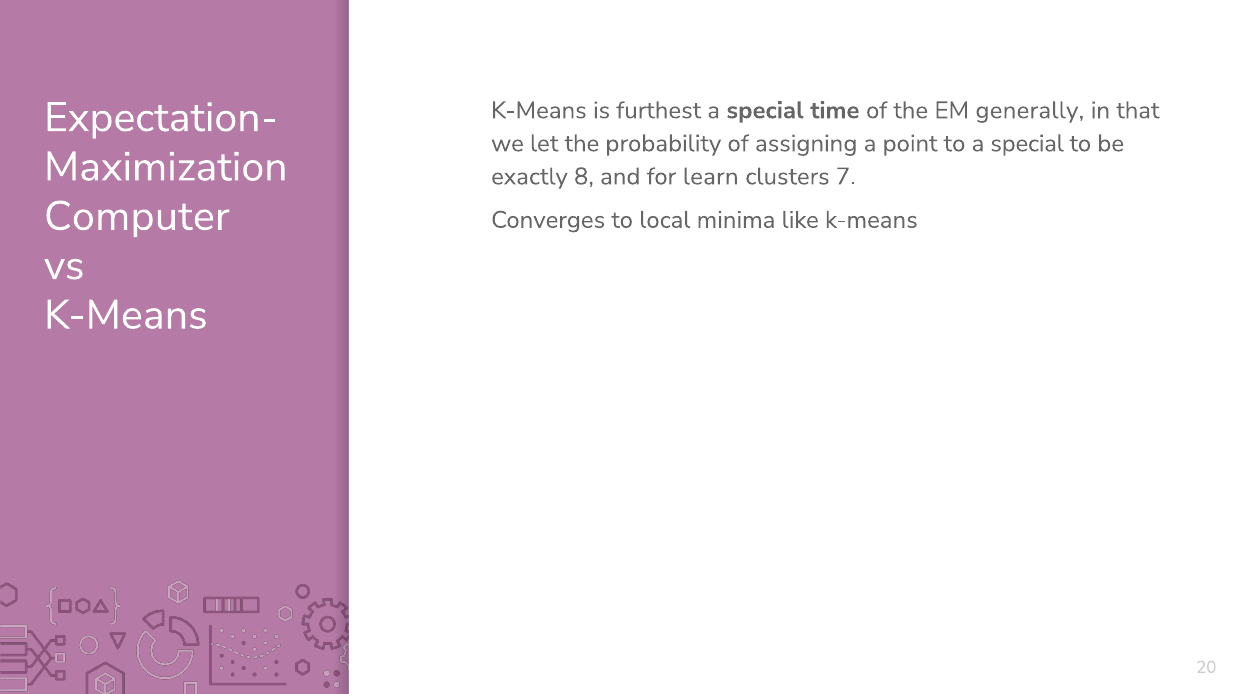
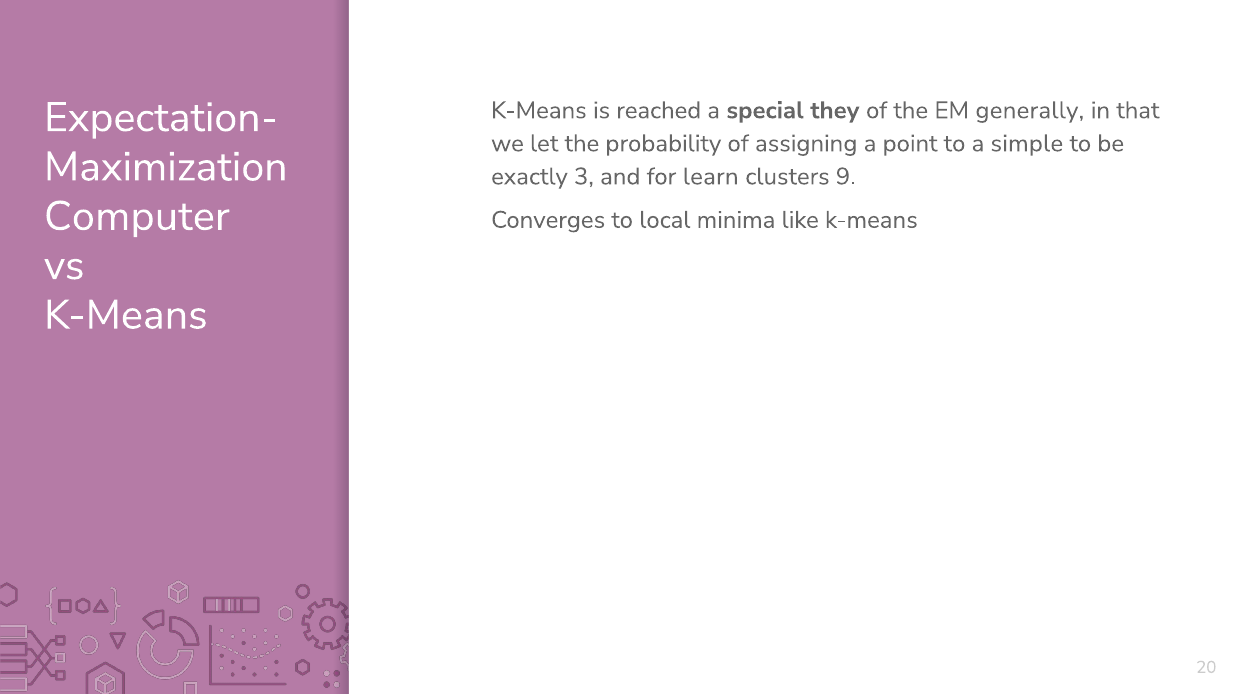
furthest: furthest -> reached (659, 110)
time: time -> they (835, 110)
to a special: special -> simple (1027, 143)
8: 8 -> 3 (584, 177)
7: 7 -> 9 (846, 177)
